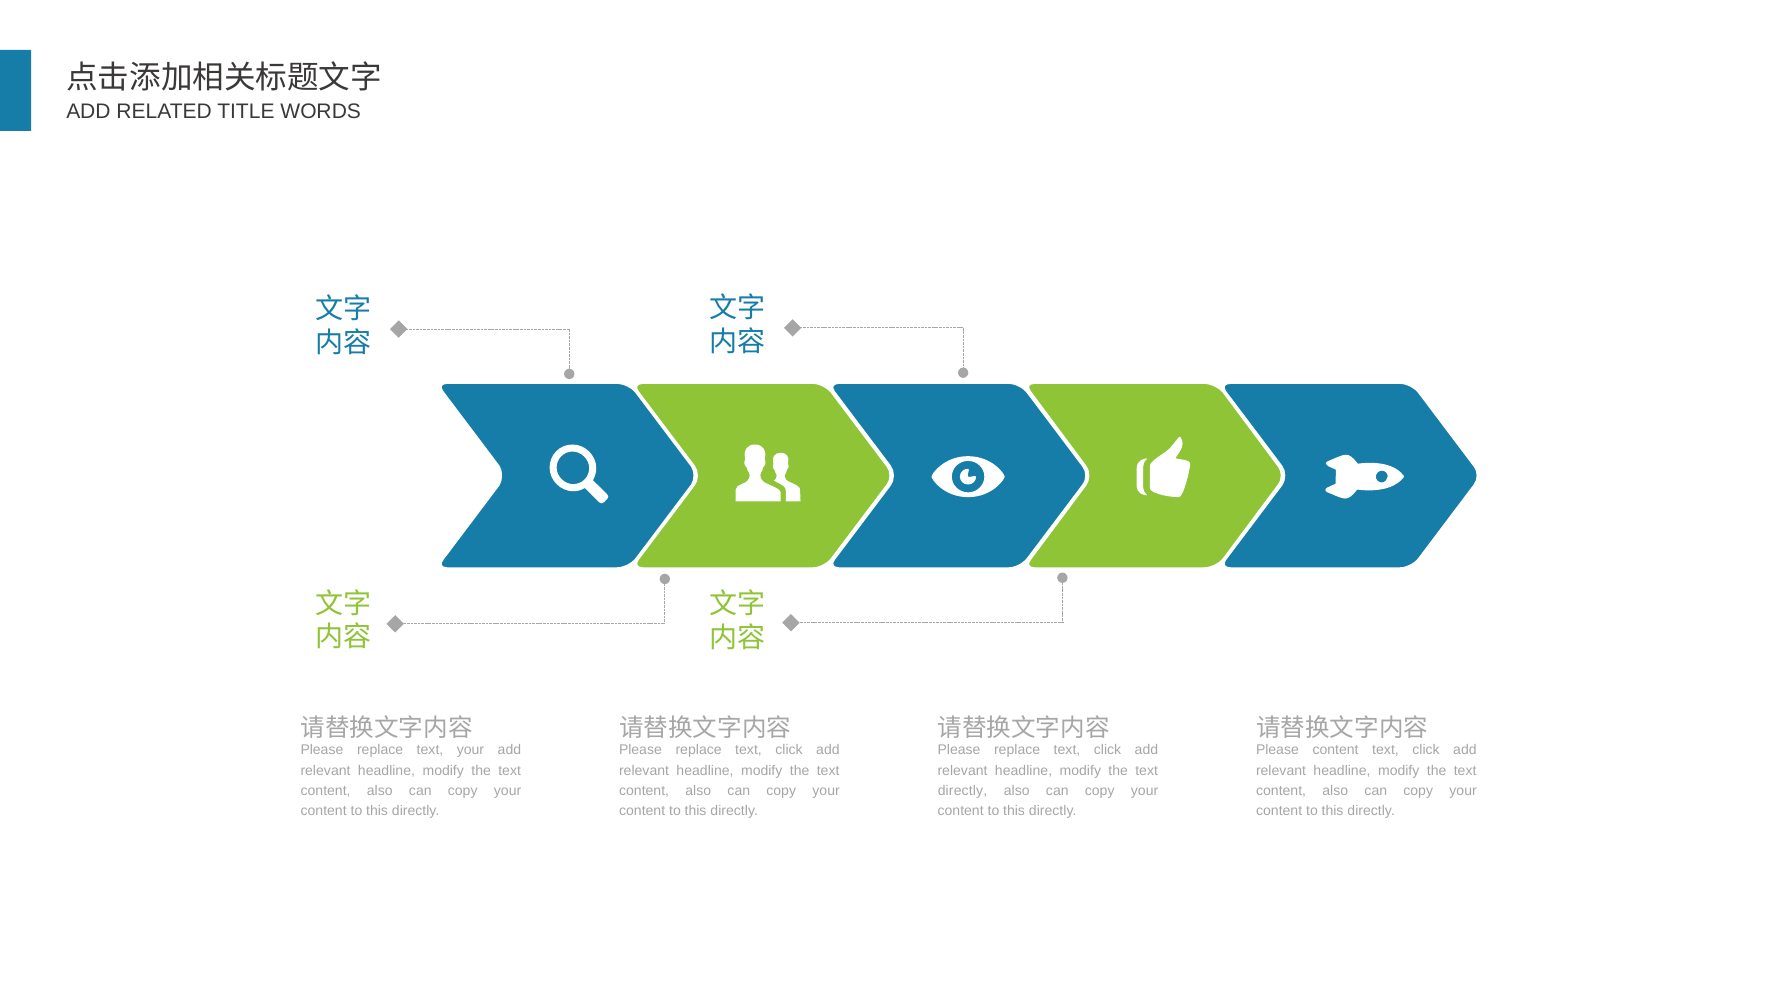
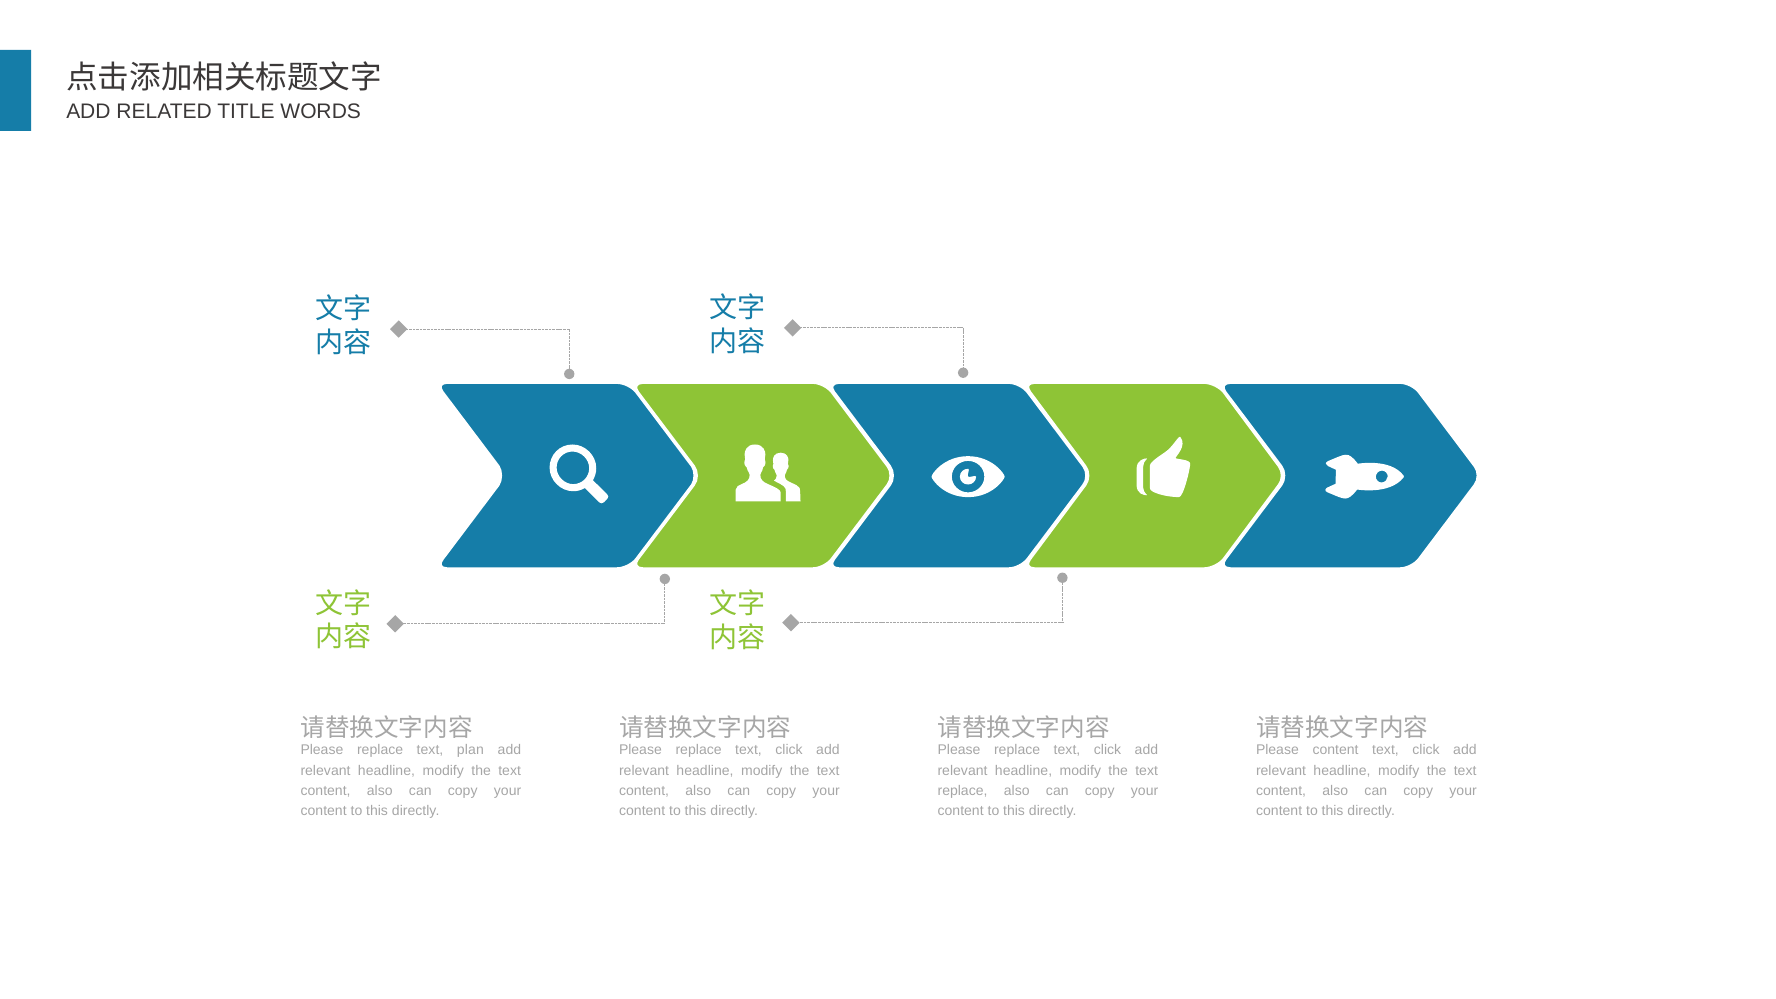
text your: your -> plan (470, 750)
directly: directly -> replace (963, 791)
